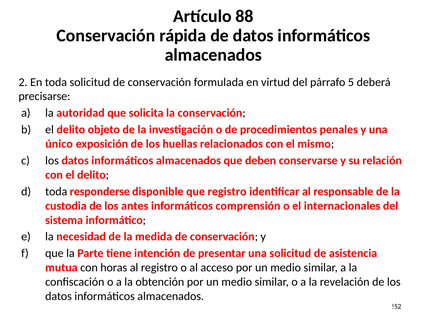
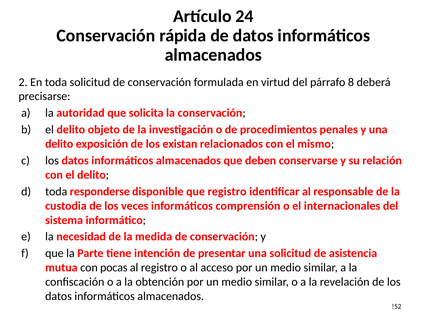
88: 88 -> 24 (245, 16)
5: 5 -> 8 (351, 82)
único: único -> delito (59, 144)
huellas: huellas -> existan (180, 144)
antes: antes -> veces (135, 205)
horas: horas -> pocas (114, 267)
